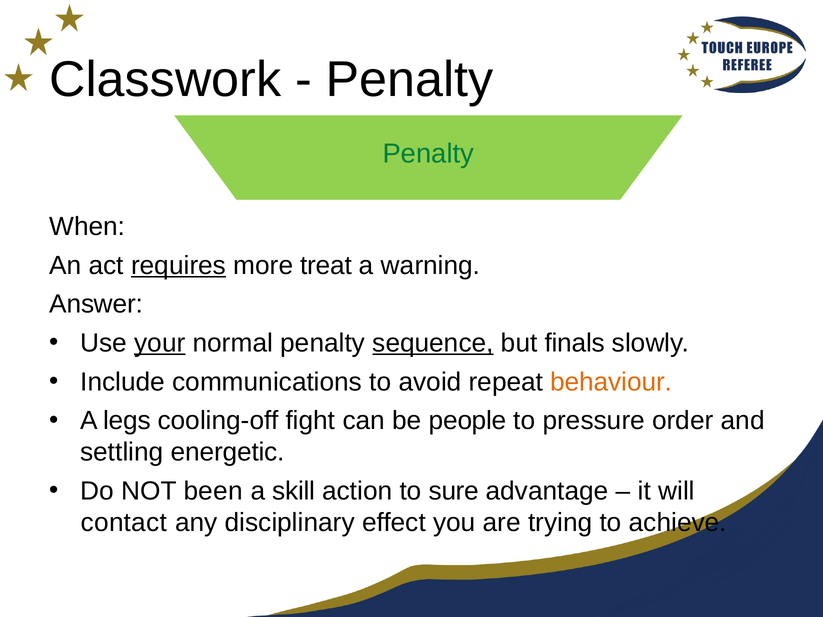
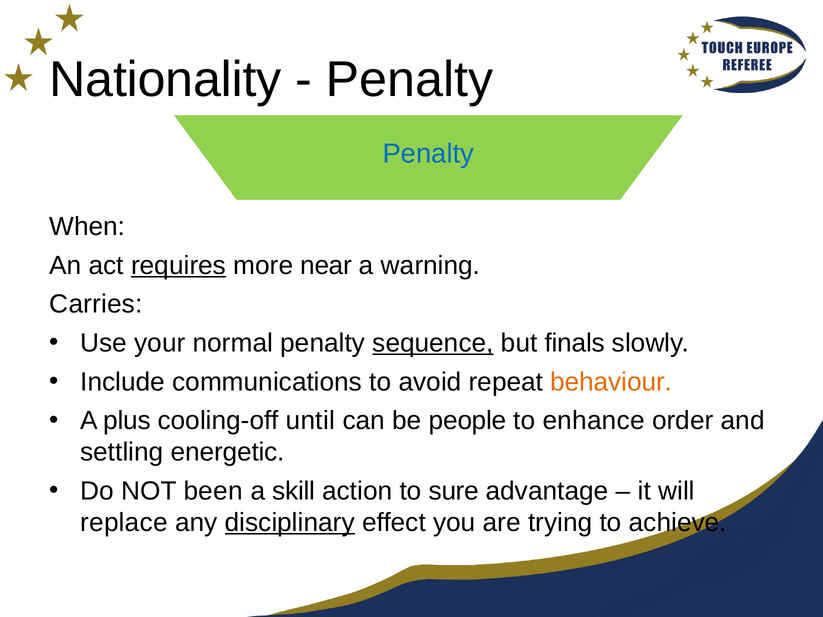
Classwork: Classwork -> Nationality (165, 80)
Penalty colour: green -> blue (428, 154)
treat: treat -> near (326, 266)
Answer: Answer -> Carries (96, 304)
your underline: present -> none (160, 343)
legs: legs -> plus (127, 421)
fight: fight -> until (310, 421)
pressure: pressure -> enhance (594, 421)
contact: contact -> replace (124, 523)
disciplinary underline: none -> present (290, 523)
